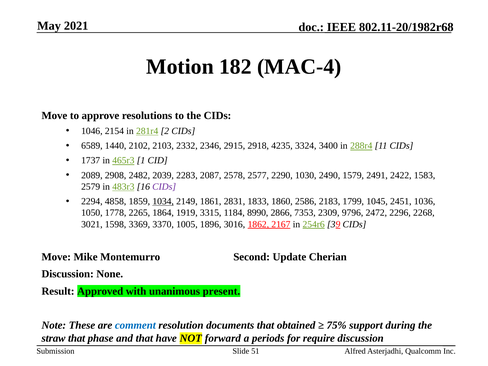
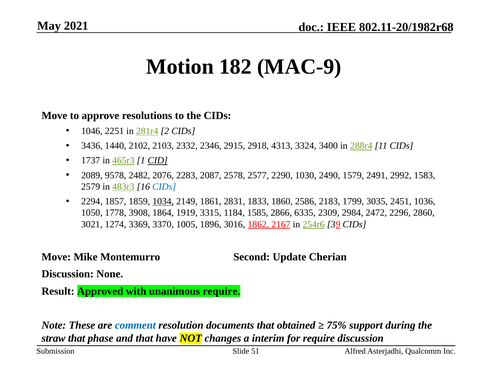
MAC-4: MAC-4 -> MAC-9 (299, 67)
2154: 2154 -> 2251 (114, 131)
6589: 6589 -> 3436 (92, 146)
4235: 4235 -> 4313 (282, 146)
CID underline: none -> present (158, 160)
2908: 2908 -> 9578 (116, 175)
2039: 2039 -> 2076 (163, 175)
2422: 2422 -> 2992 (401, 175)
CIDs colour: purple -> blue (164, 187)
4858: 4858 -> 1857 (116, 201)
1045: 1045 -> 3035 (377, 201)
2265: 2265 -> 3908 (139, 213)
8990: 8990 -> 1585 (258, 213)
7353: 7353 -> 6335 (305, 213)
9796: 9796 -> 2984 (353, 213)
2268: 2268 -> 2860 (424, 213)
1598: 1598 -> 1274 (116, 224)
unanimous present: present -> require (221, 291)
forward: forward -> changes (223, 338)
periods: periods -> interim (268, 338)
